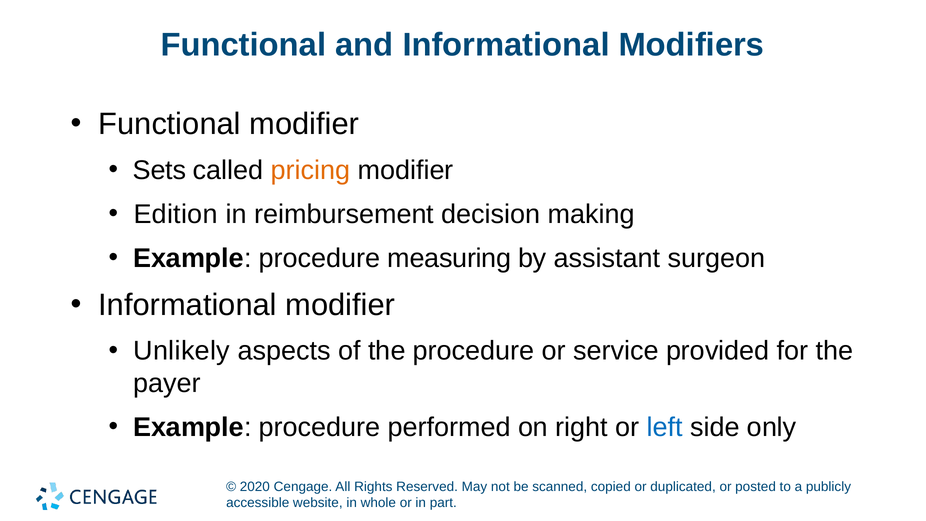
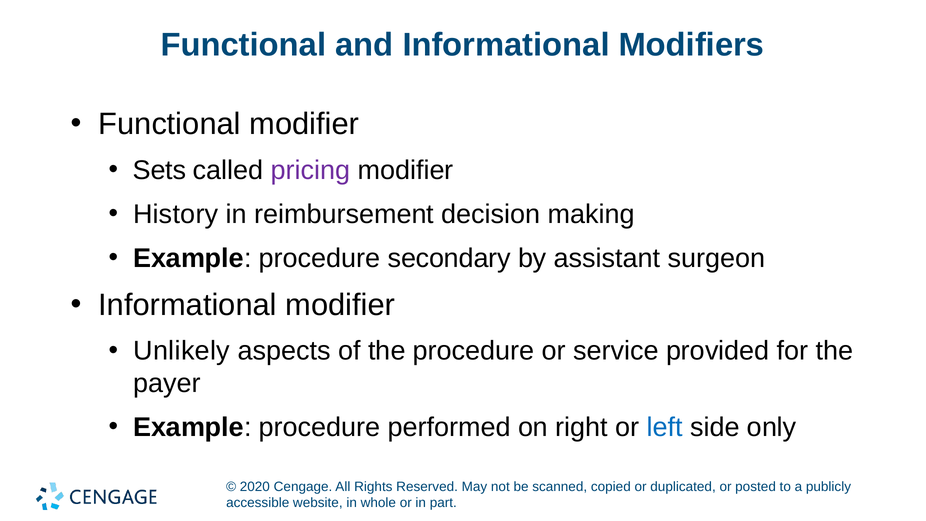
pricing colour: orange -> purple (311, 170)
Edition: Edition -> History (176, 214)
measuring: measuring -> secondary (449, 258)
